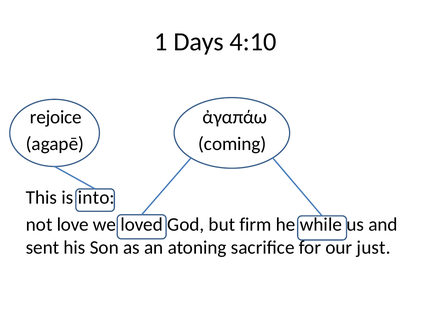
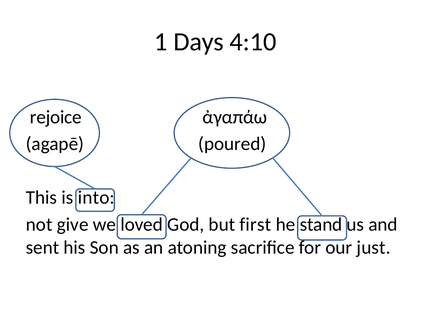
coming: coming -> poured (232, 144)
love: love -> give (73, 225)
firm: firm -> first (255, 225)
while: while -> stand (321, 225)
